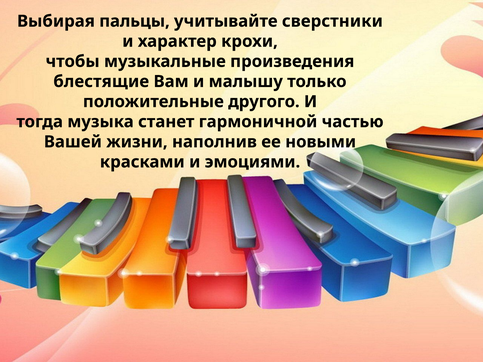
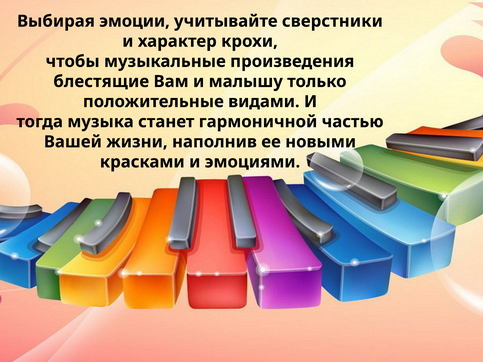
пальцы: пальцы -> эмоции (135, 21)
другого: другого -> видами (264, 102)
